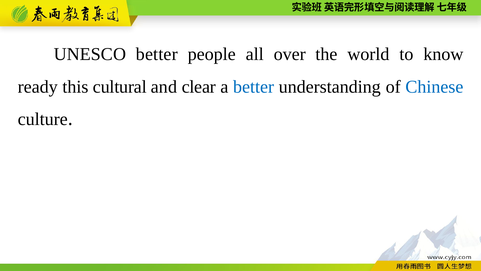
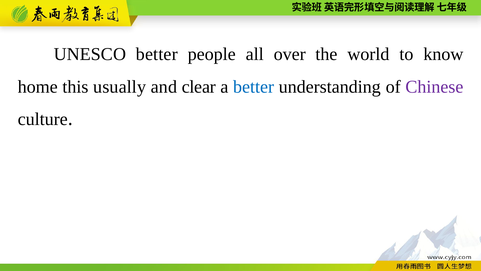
ready: ready -> home (38, 87)
cultural: cultural -> usually (120, 87)
Chinese colour: blue -> purple (434, 87)
